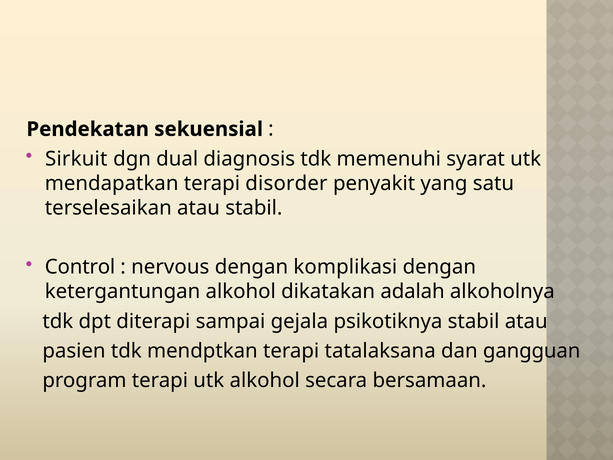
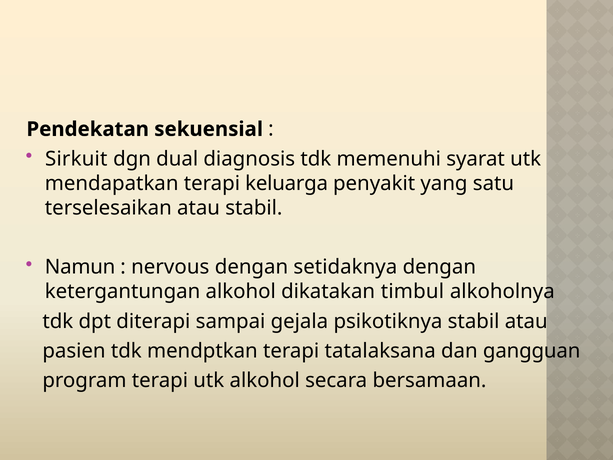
disorder: disorder -> keluarga (287, 183)
Control: Control -> Namun (80, 267)
komplikasi: komplikasi -> setidaknya (345, 267)
adalah: adalah -> timbul (412, 292)
